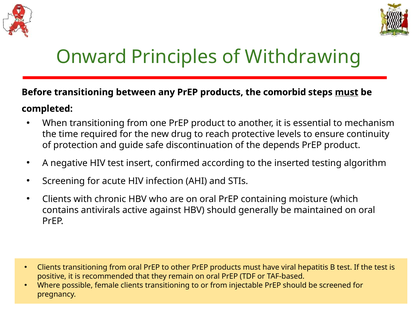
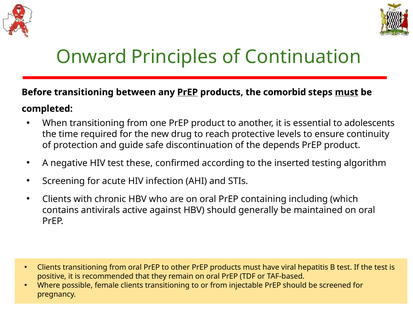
Withdrawing: Withdrawing -> Continuation (303, 57)
PrEP underline: none -> present (188, 92)
mechanism: mechanism -> adolescents (370, 123)
insert: insert -> these (140, 163)
moisture: moisture -> including (308, 199)
